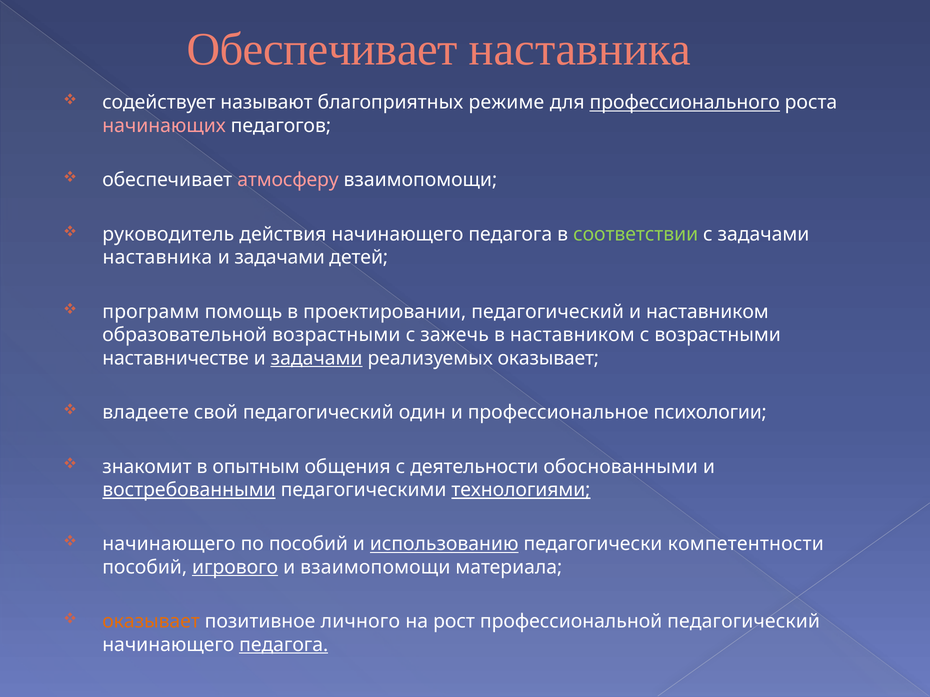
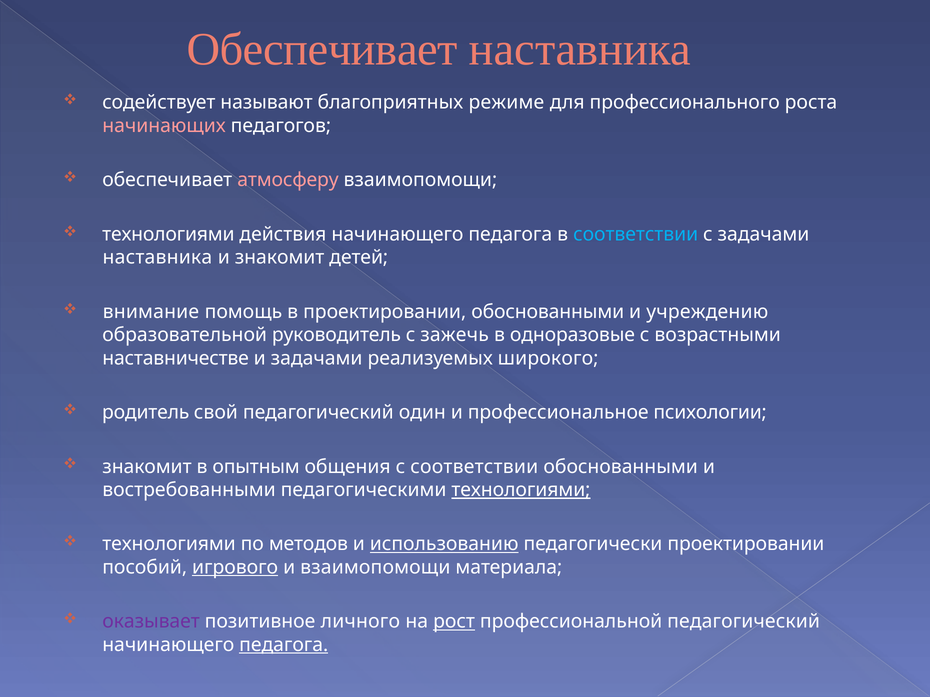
профессионального underline: present -> none (685, 103)
руководитель: руководитель -> технологиями (168, 234)
соответствии colour: light green -> light blue (636, 234)
задачами: задачами -> знакомит (280, 258)
программ: программ -> внимание (151, 312)
проектировании педагогический: педагогический -> обоснованными (548, 312)
и наставником: наставником -> учреждению (707, 312)
образовательной возрастными: возрастными -> руководитель (336, 335)
в наставником: наставником -> одноразовые (572, 335)
задачами underline: present -> none (317, 358)
реализуемых оказывает: оказывает -> широкого (548, 358)
владеете: владеете -> родитель (146, 413)
с деятельности: деятельности -> соответствии (474, 467)
востребованными underline: present -> none (189, 490)
начинающего: начинающего -> технологиями (169, 544)
по пособий: пособий -> методов (308, 544)
педагогически компетентности: компетентности -> проектировании (746, 544)
оказывает colour: orange -> purple (151, 622)
рост underline: none -> present (454, 622)
